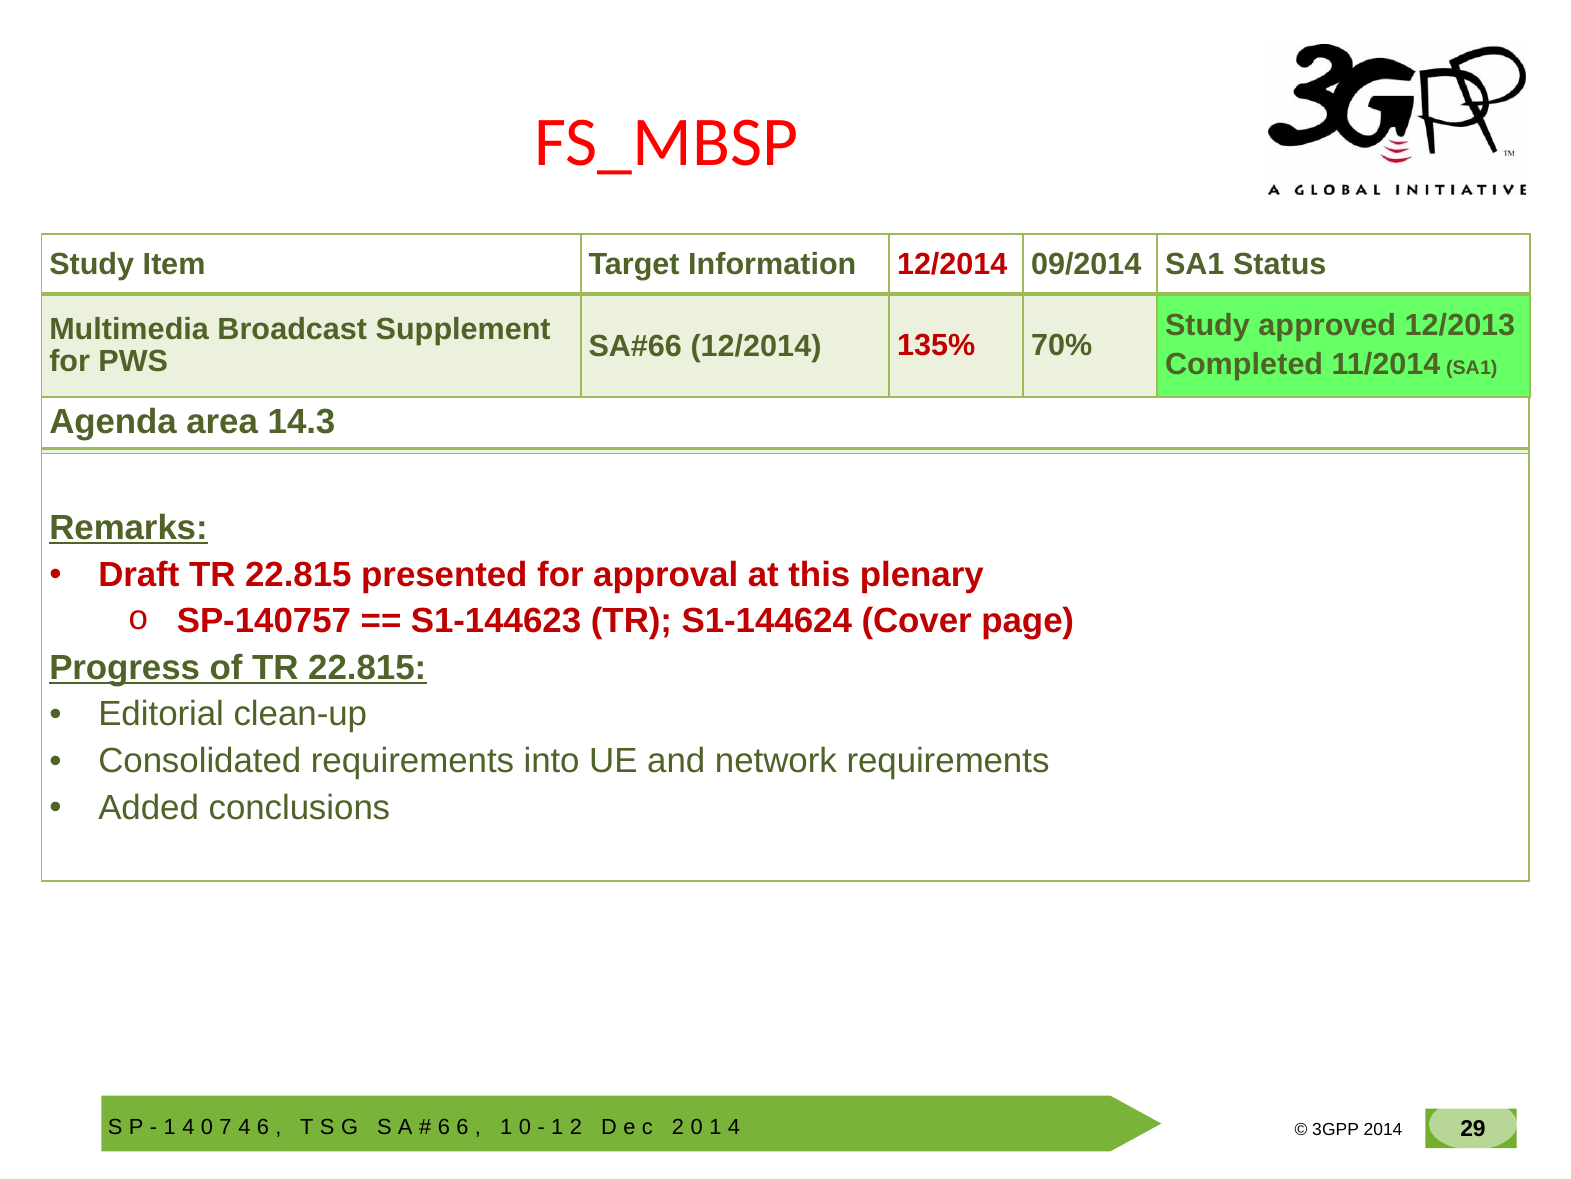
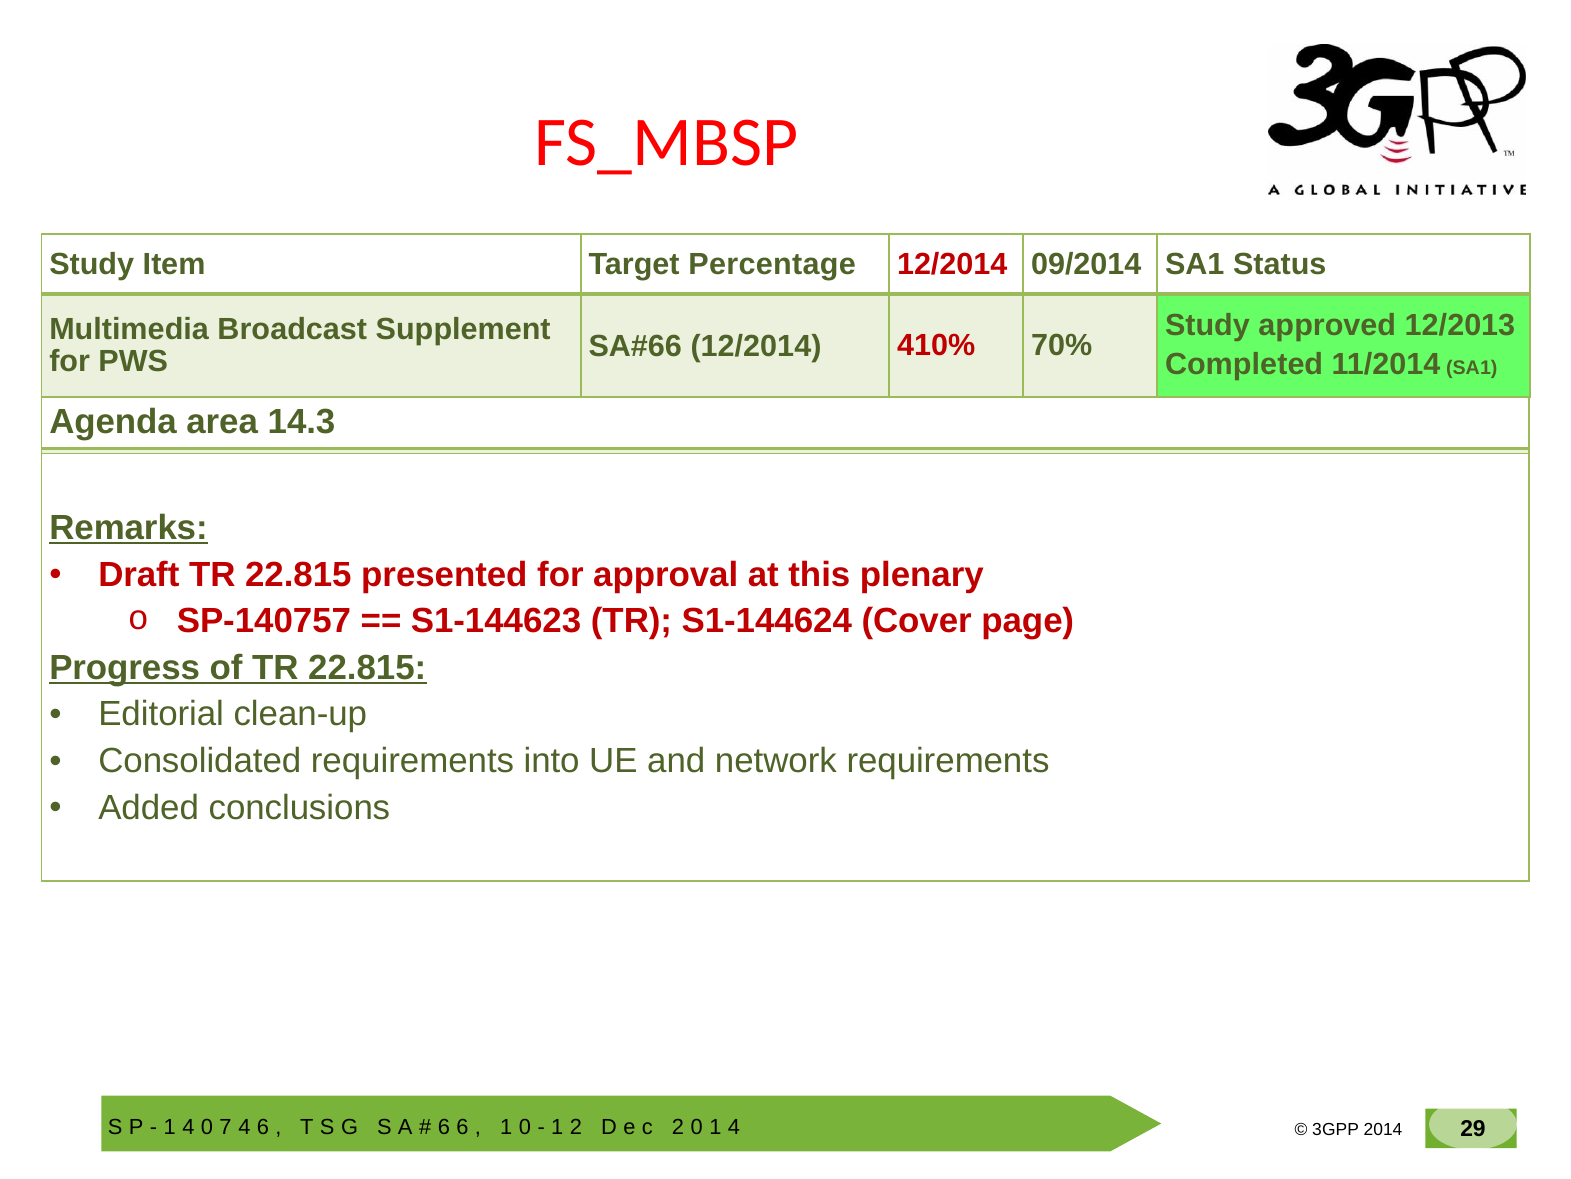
Information: Information -> Percentage (772, 264)
135%: 135% -> 410% (936, 345)
